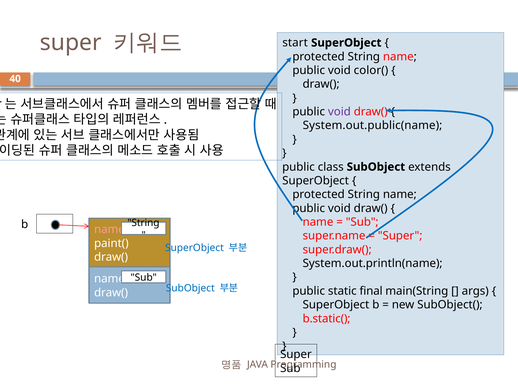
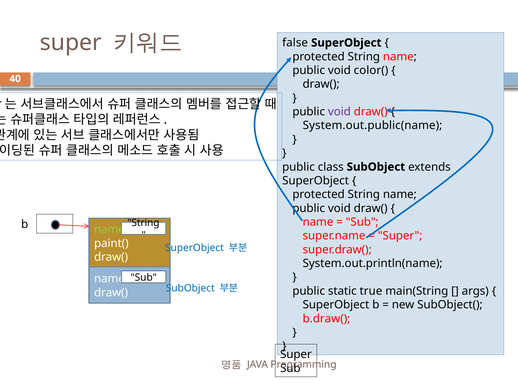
start: start -> false (295, 43)
name colour: pink -> light green (110, 230)
final: final -> true (371, 291)
b.static(: b.static( -> b.draw( (326, 319)
